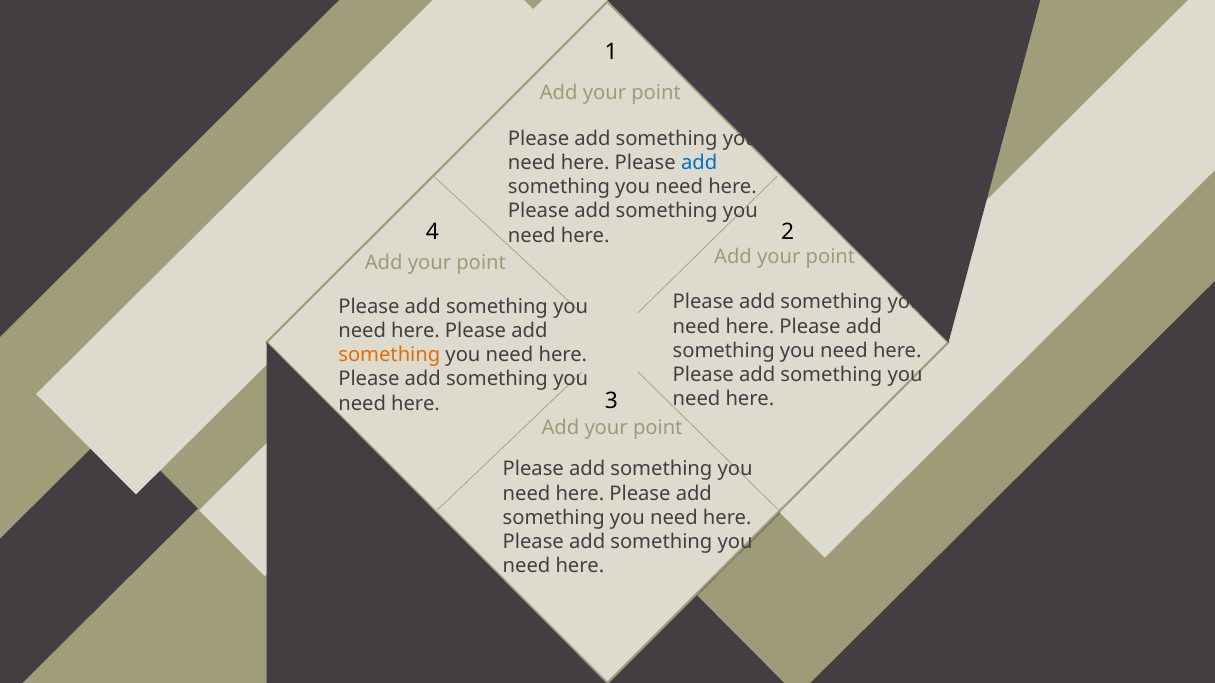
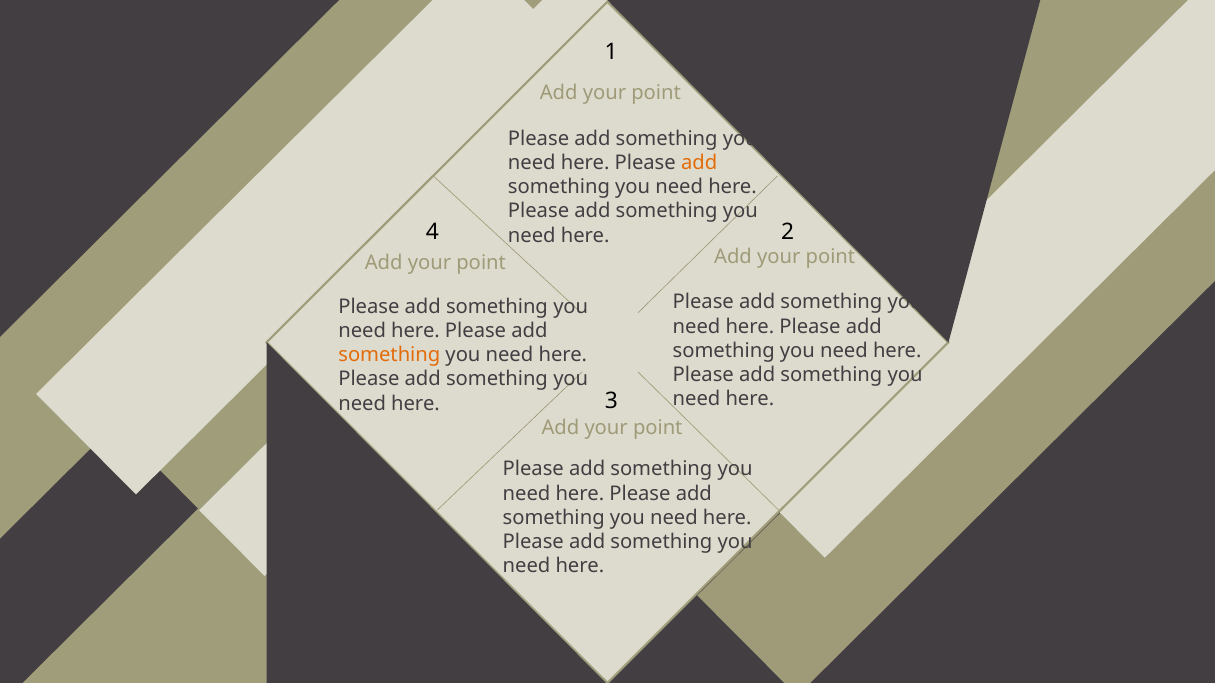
add colour: blue -> orange (699, 163)
